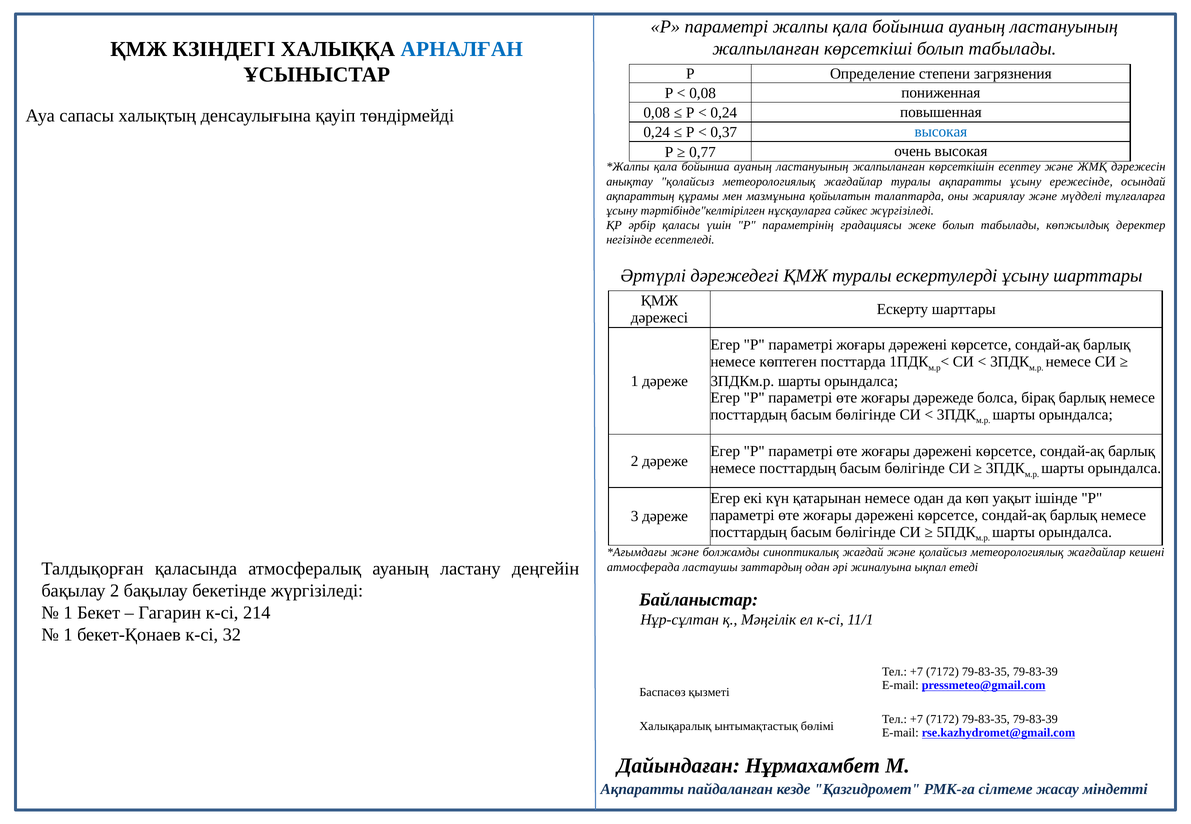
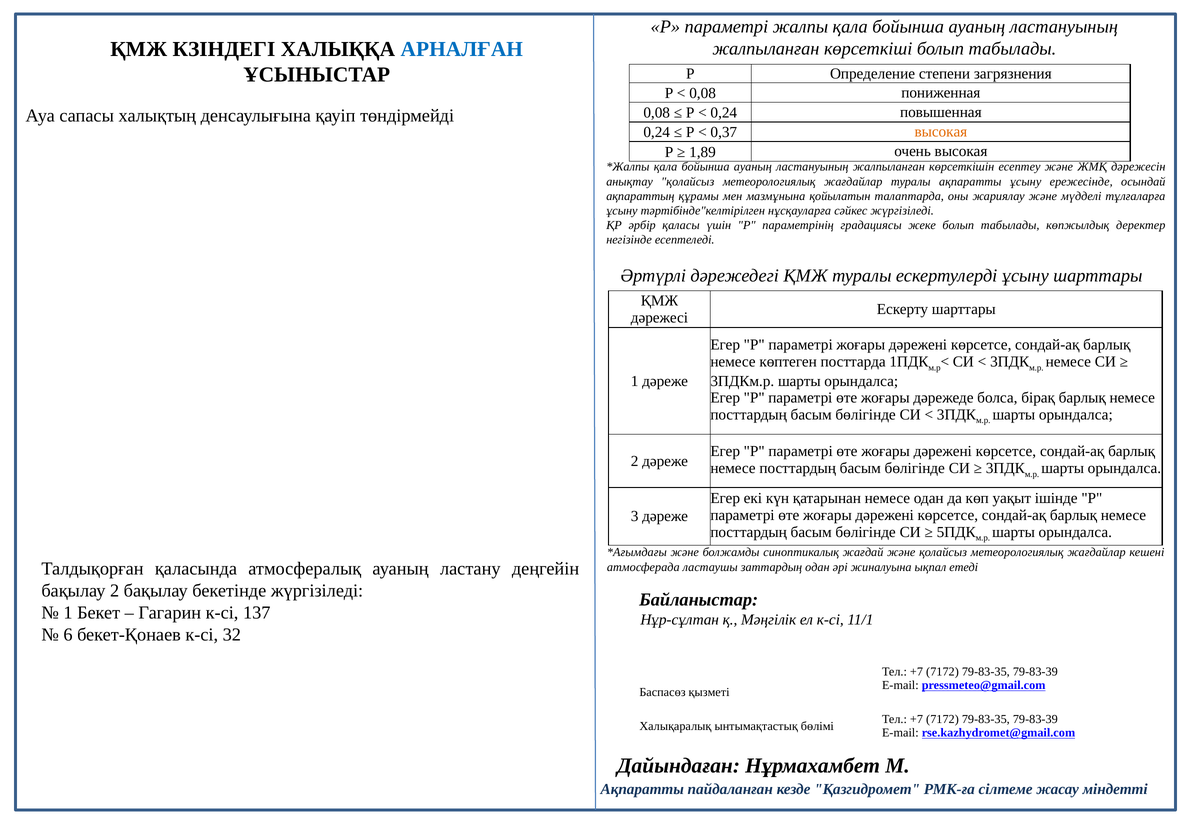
высокая colour: blue -> orange (941, 132)
0,77: 0,77 -> 1,89 (702, 152)
214: 214 -> 137 (257, 613)
1: 1 -> 6 (68, 635)
